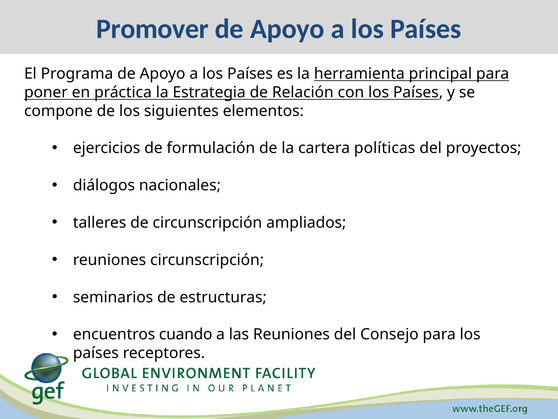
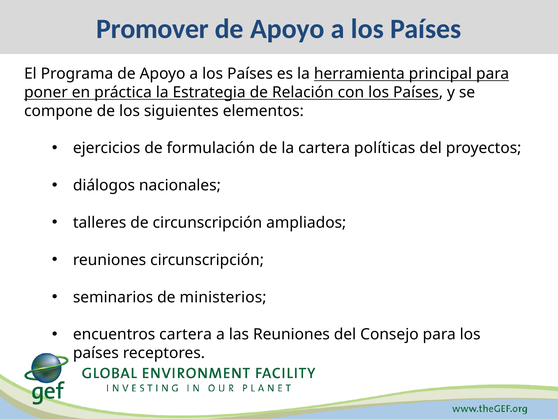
estructuras: estructuras -> ministerios (223, 297)
encuentros cuando: cuando -> cartera (186, 334)
